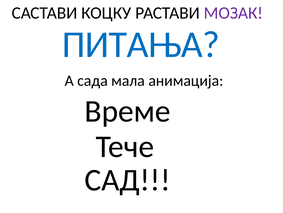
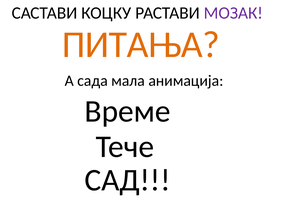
ПИТАЊА colour: blue -> orange (141, 44)
